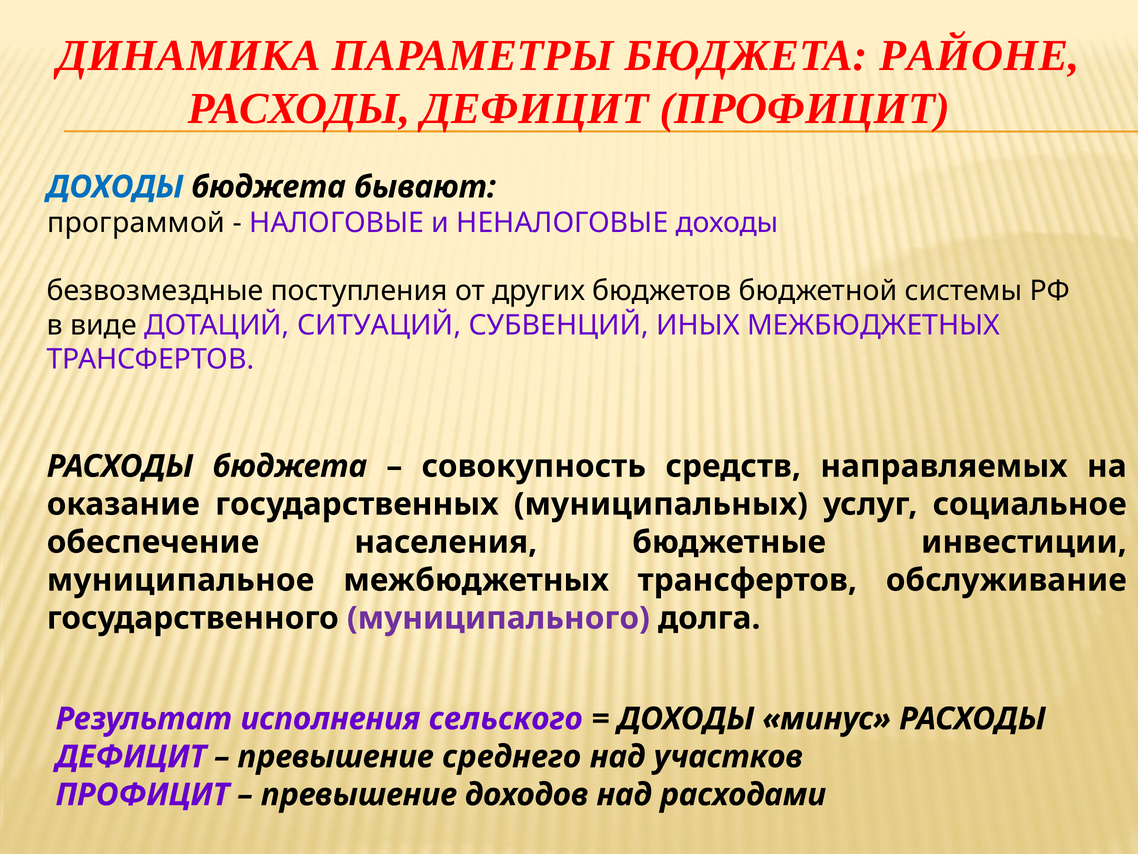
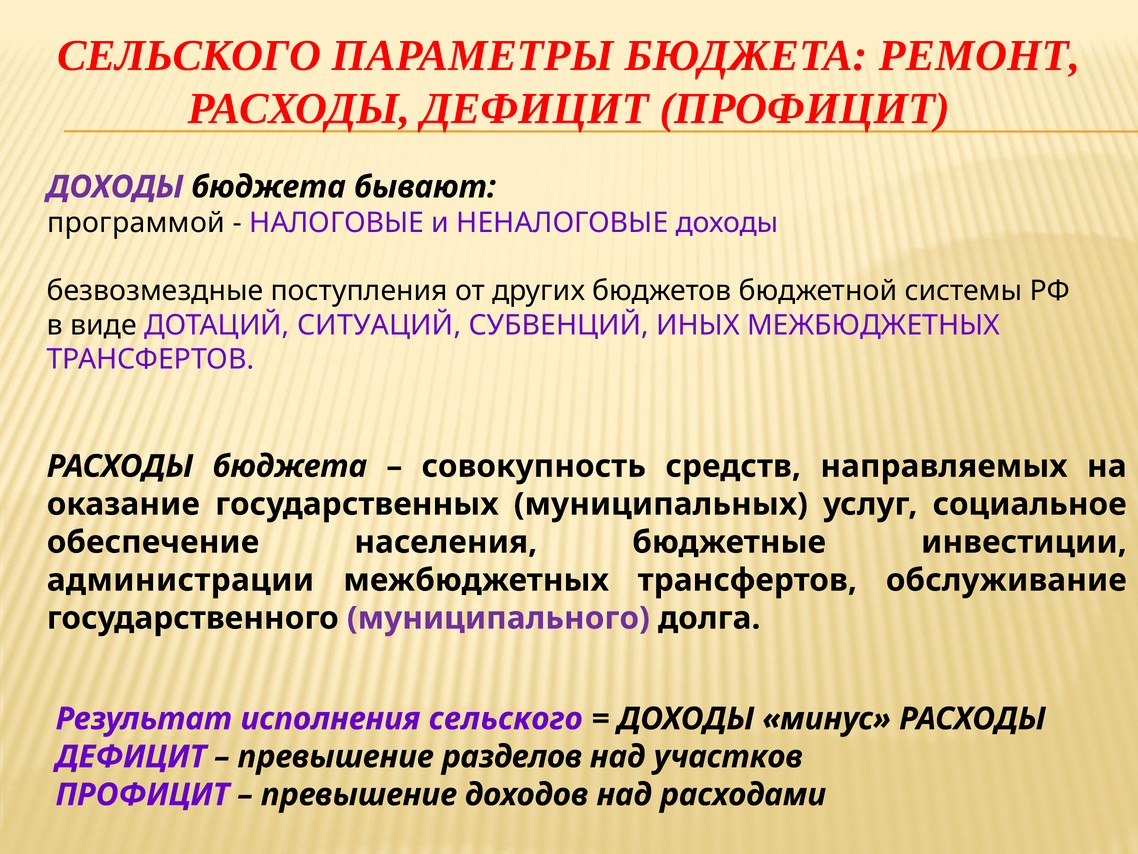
ДИНАМИКА: ДИНАМИКА -> СЕЛЬСКОГО (189, 56)
РАЙОНЕ: РАЙОНЕ -> РЕМОНТ (979, 56)
ДОХОДЫ colour: blue -> purple (115, 187)
муниципальное: муниципальное -> администрации (180, 580)
среднего: среднего -> разделов (512, 756)
